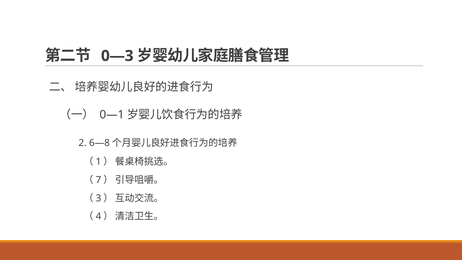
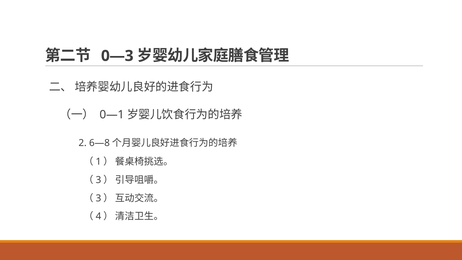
7: 7 -> 3 (98, 180)
